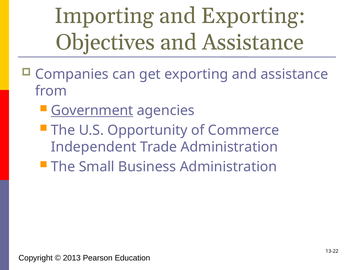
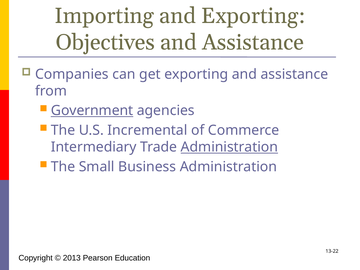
Opportunity: Opportunity -> Incremental (147, 130)
Independent: Independent -> Intermediary (94, 147)
Administration underline: none -> present (229, 147)
